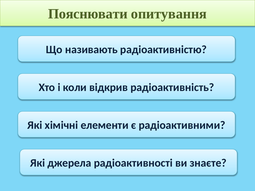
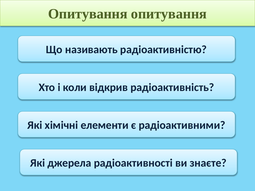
Пояснювати: Пояснювати -> Опитування (88, 14)
